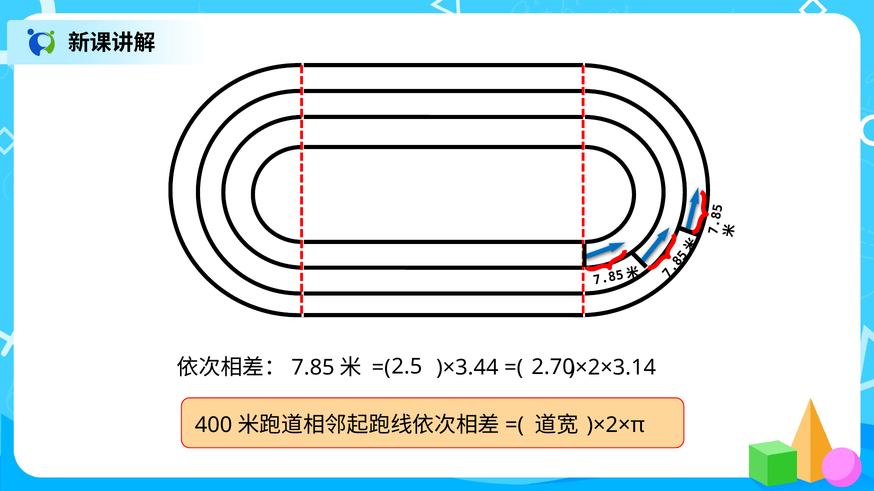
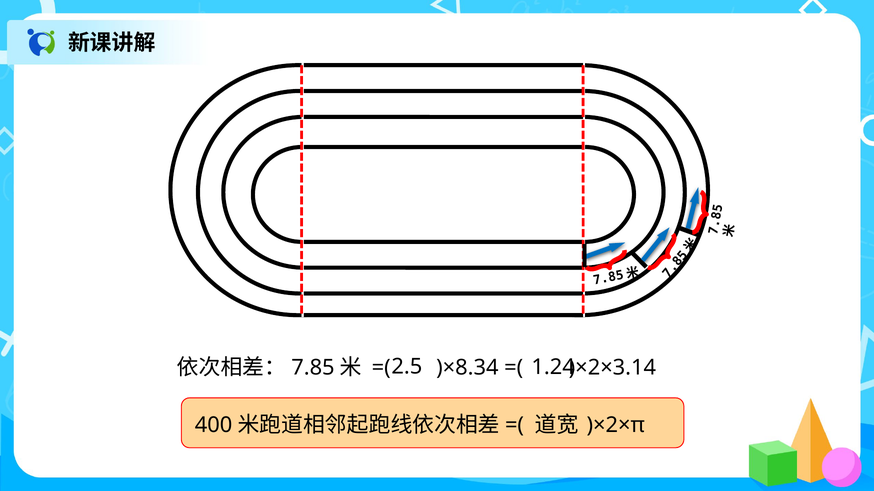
)×3.44: )×3.44 -> )×8.34 (467, 368)
2.70: 2.70 -> 1.24 (553, 368)
